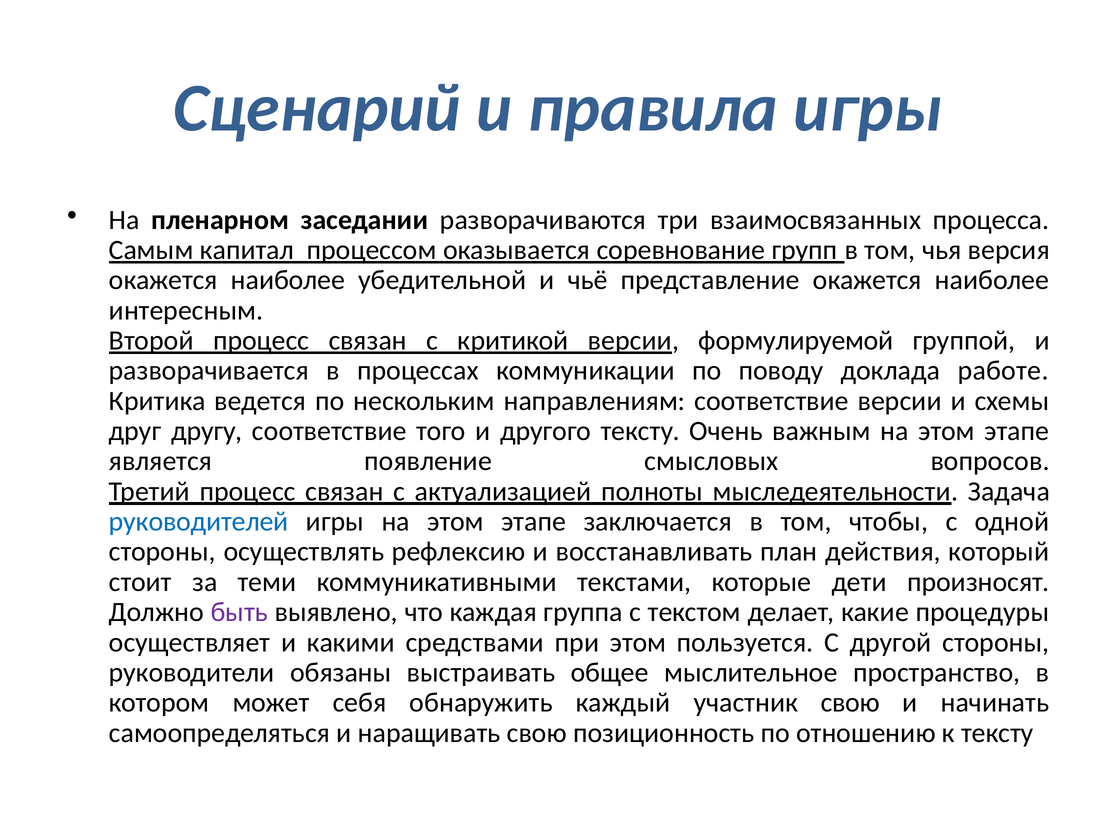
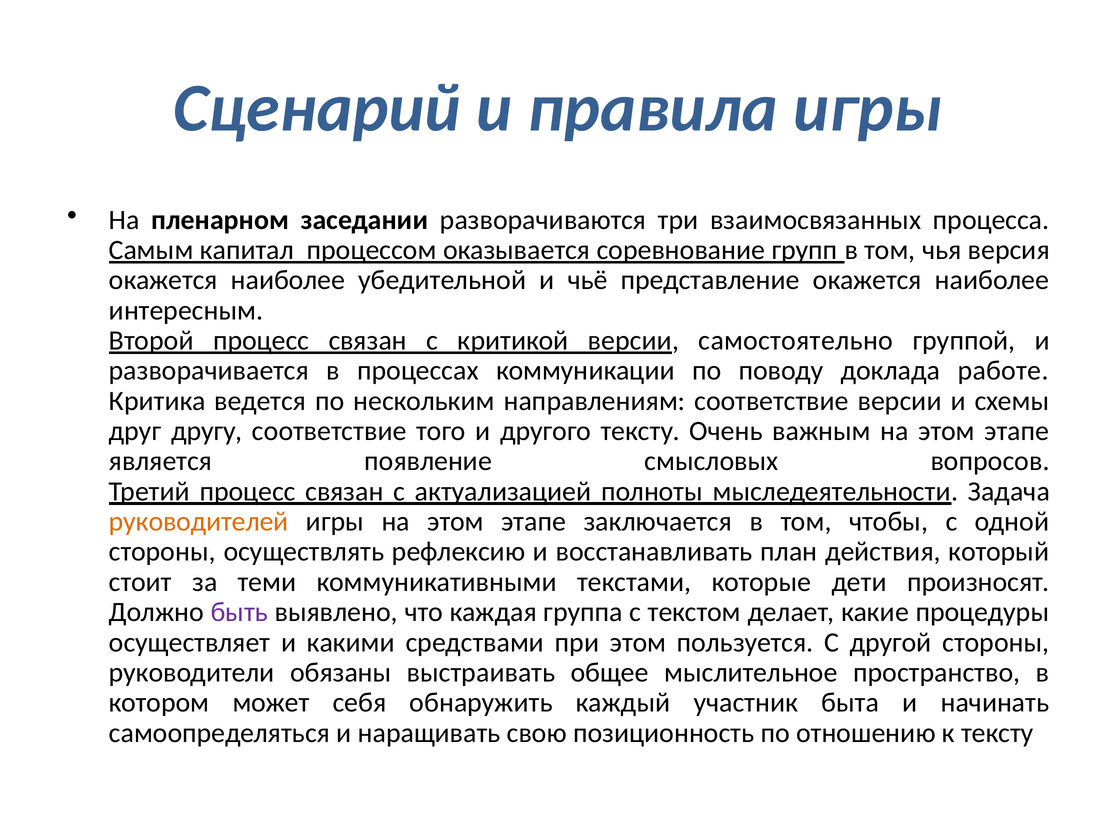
формулируемой: формулируемой -> самостоятельно (796, 340)
руководителей colour: blue -> orange (199, 521)
участник свою: свою -> быта (850, 702)
